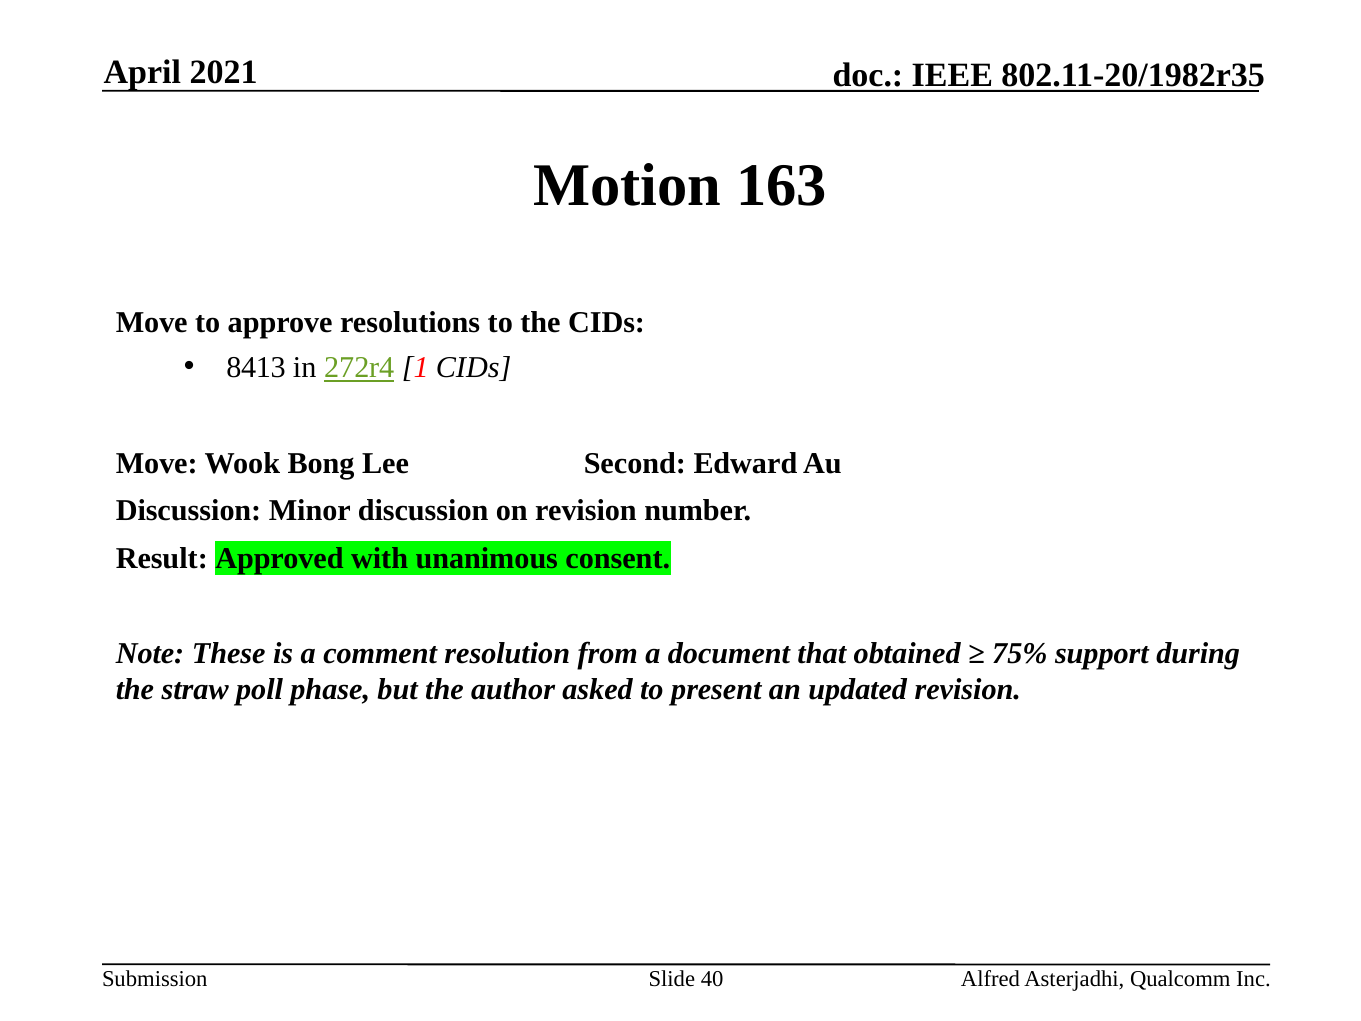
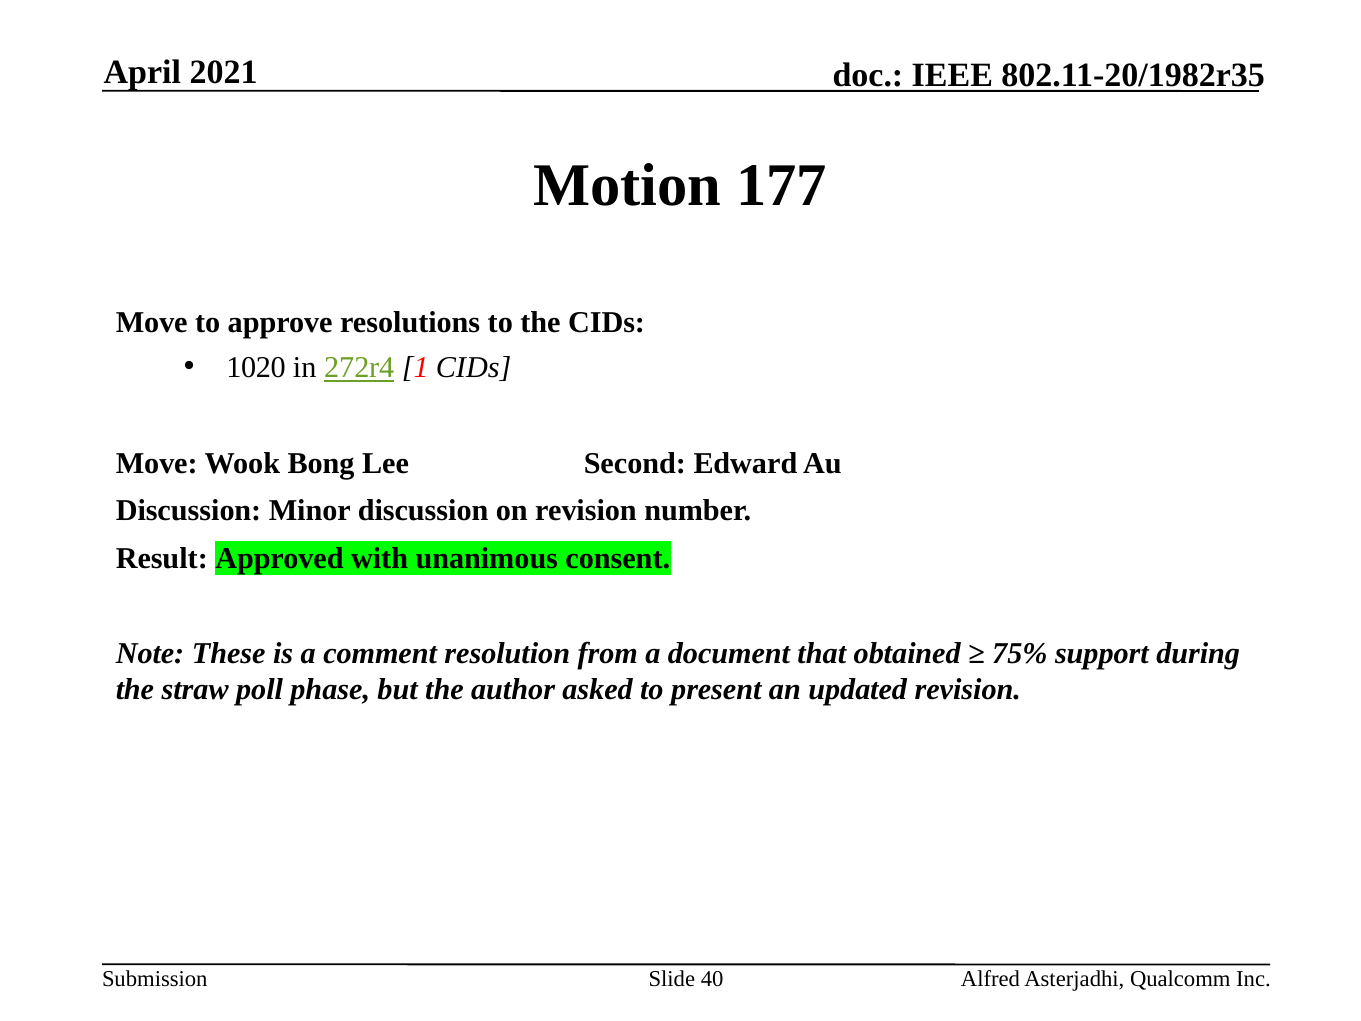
163: 163 -> 177 (782, 186)
8413: 8413 -> 1020 (256, 368)
